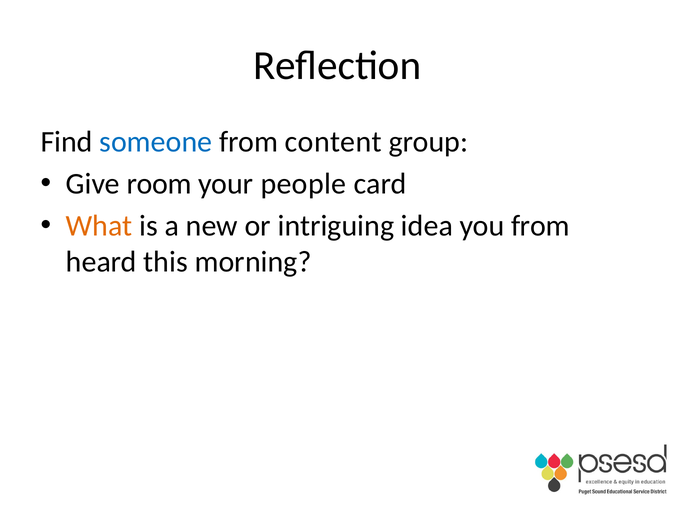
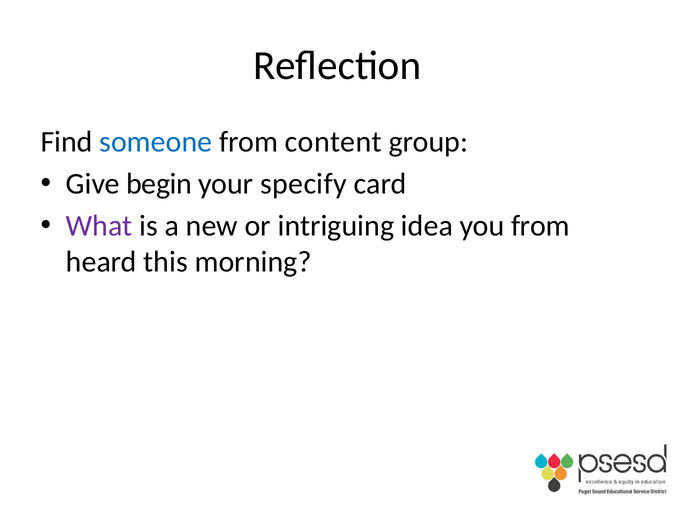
room: room -> begin (159, 184)
people: people -> specify (303, 184)
What colour: orange -> purple (99, 226)
